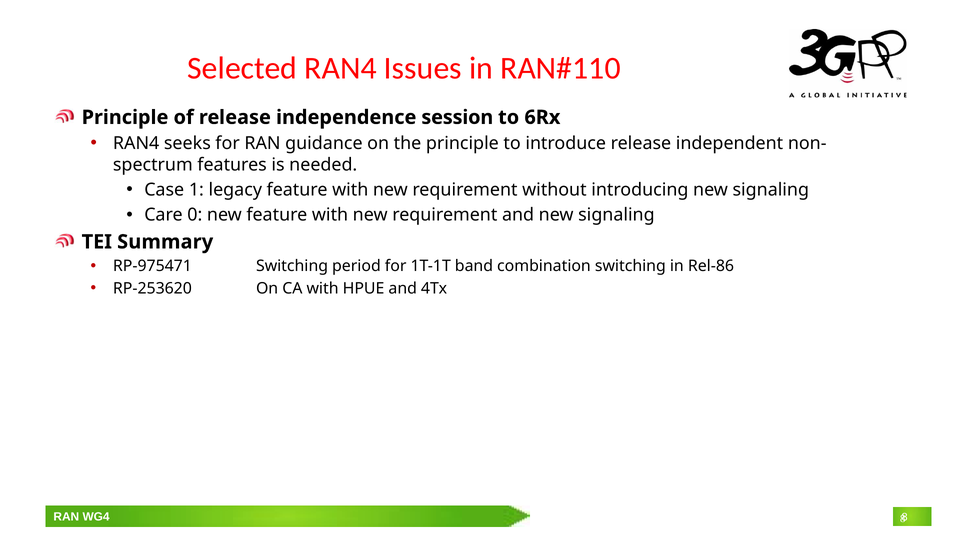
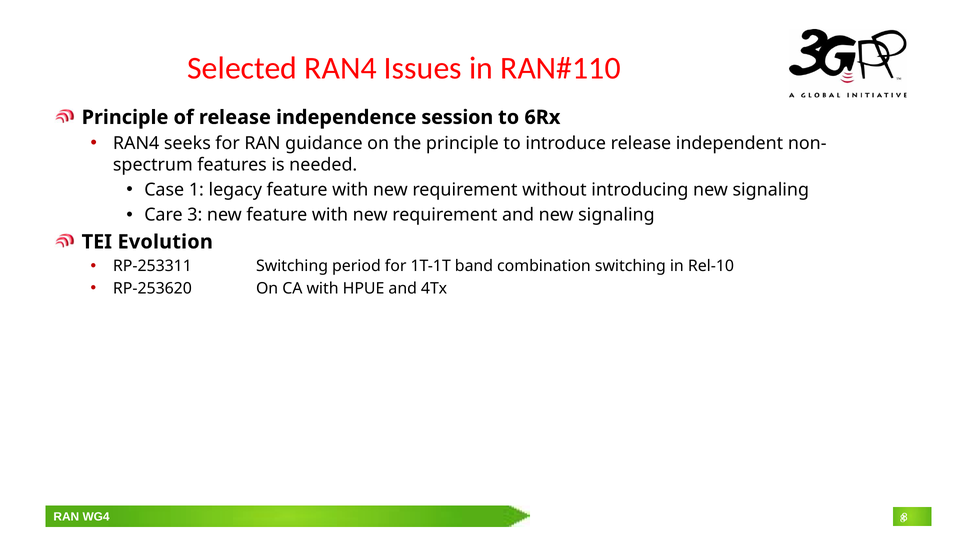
0: 0 -> 3 (195, 215)
Summary: Summary -> Evolution (165, 242)
RP-975471: RP-975471 -> RP-253311 (152, 266)
Rel-86: Rel-86 -> Rel-10 (711, 266)
